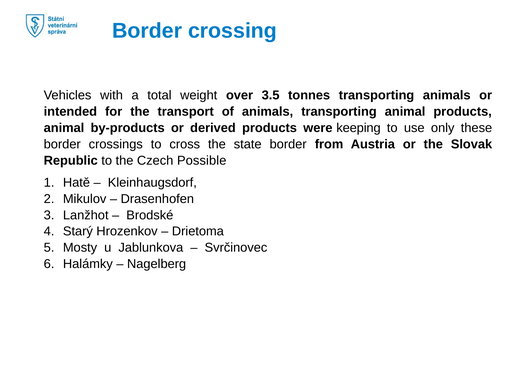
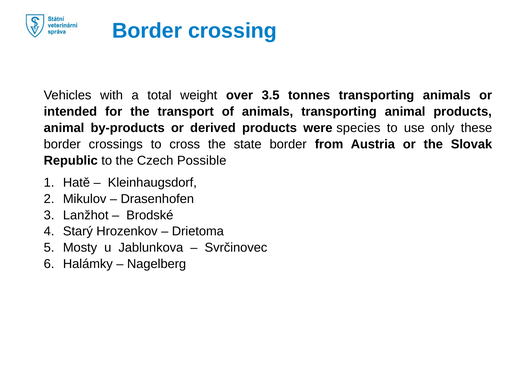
keeping: keeping -> species (358, 128)
